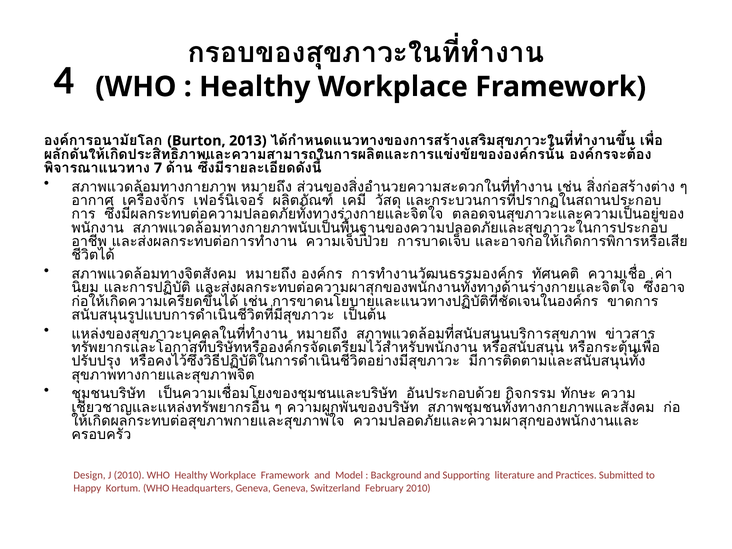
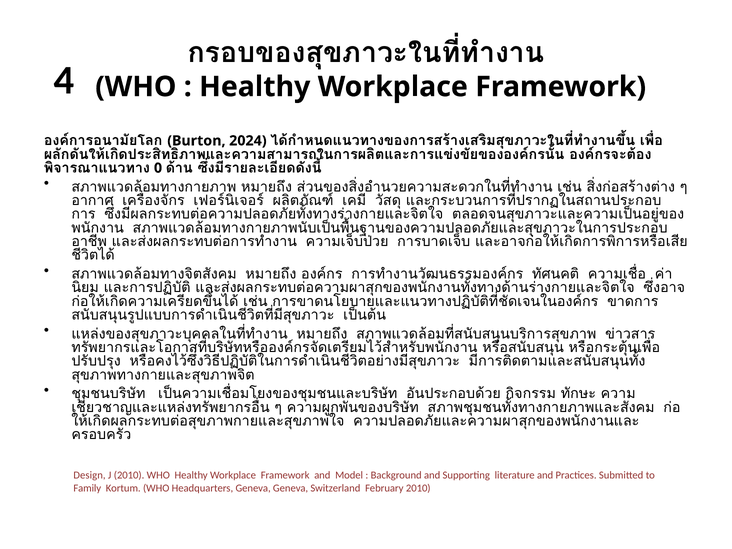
2013: 2013 -> 2024 (248, 141)
7: 7 -> 0 (158, 168)
Happy: Happy -> Family (87, 488)
